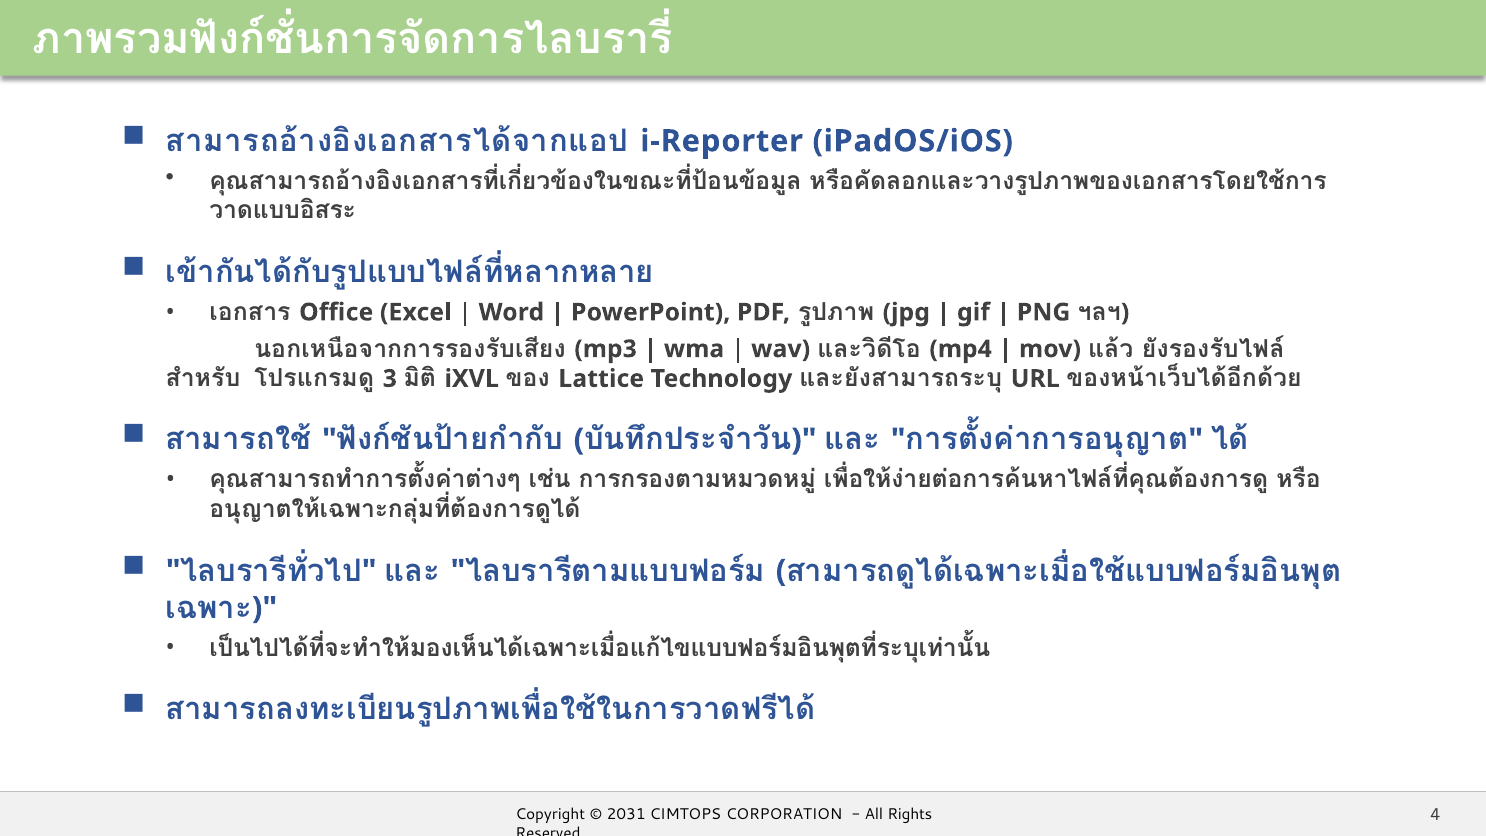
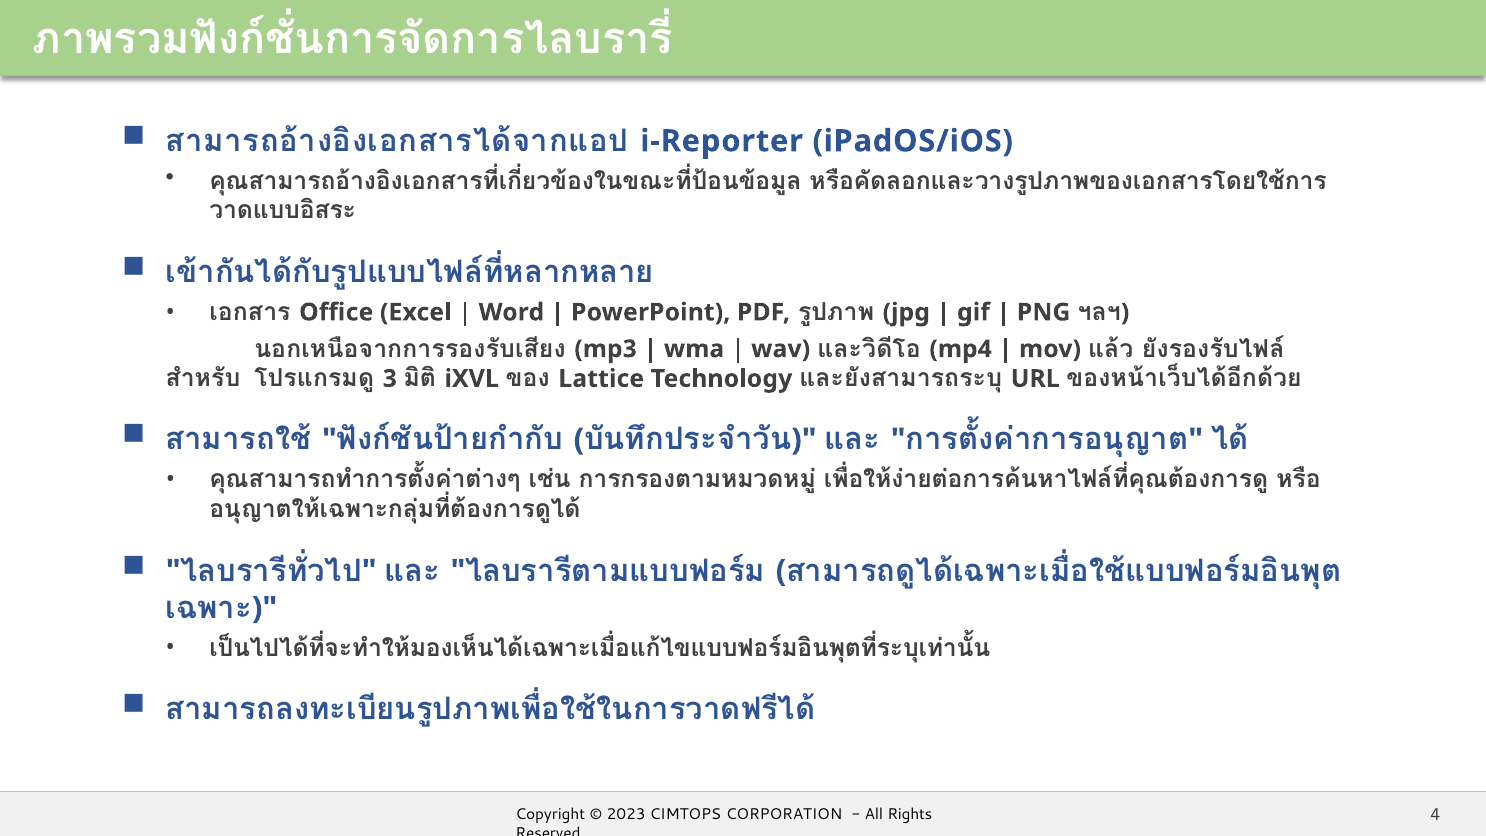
2031: 2031 -> 2023 (626, 814)
